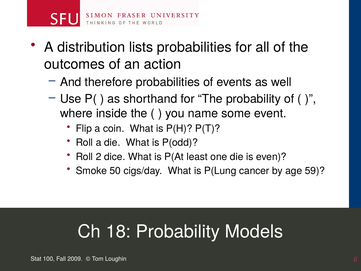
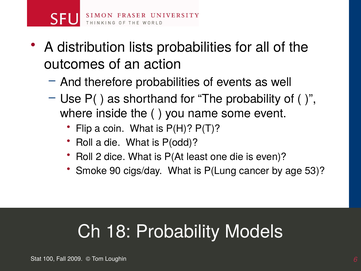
50: 50 -> 90 (115, 171)
59: 59 -> 53 (315, 171)
